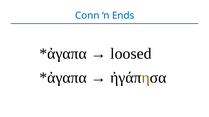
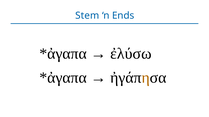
Conn: Conn -> Stem (87, 16)
loosed: loosed -> ἐλύσω (131, 54)
